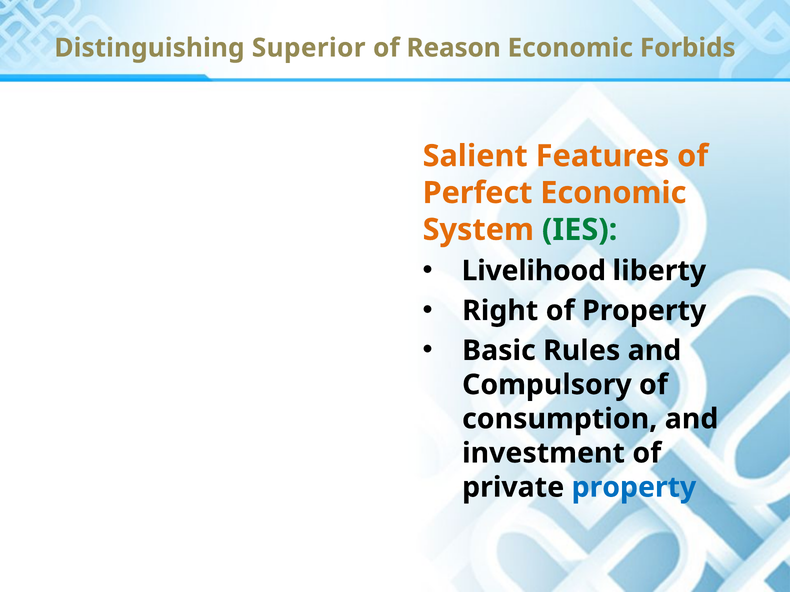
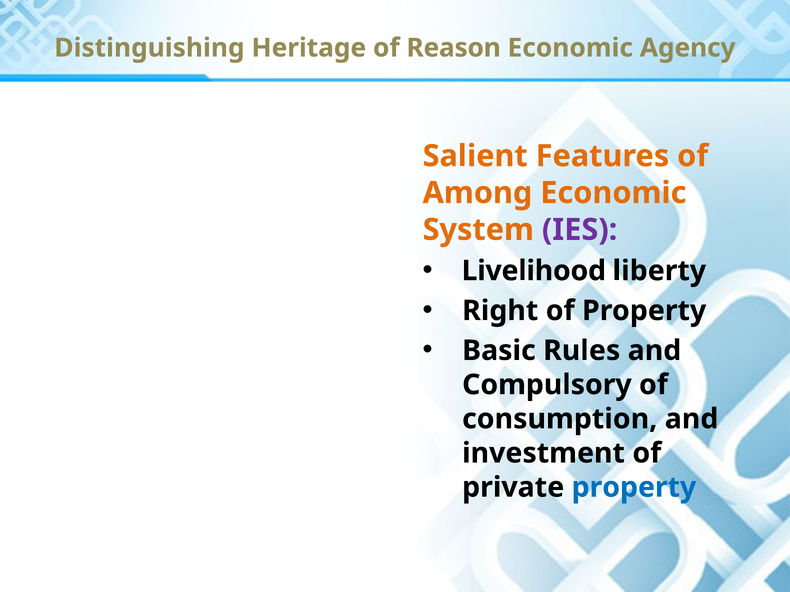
Superior: Superior -> Heritage (309, 48)
Forbids: Forbids -> Agency (688, 48)
Perfect: Perfect -> Among (477, 193)
IES colour: green -> purple (580, 230)
